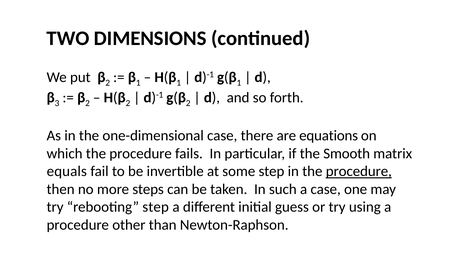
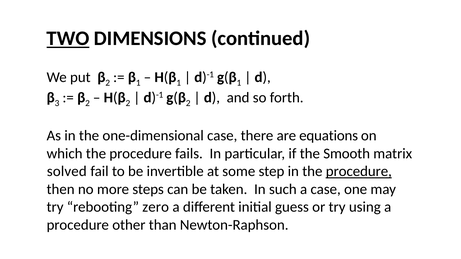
TWO underline: none -> present (68, 38)
equals: equals -> solved (67, 172)
rebooting step: step -> zero (156, 207)
